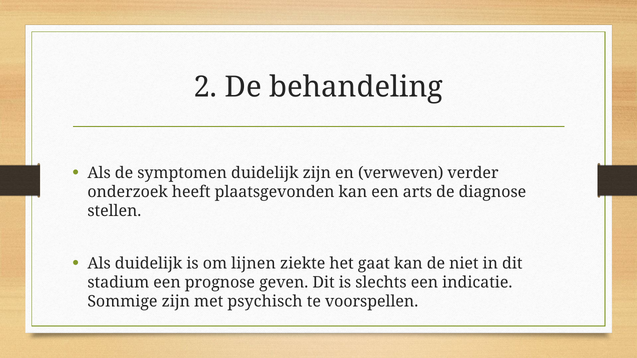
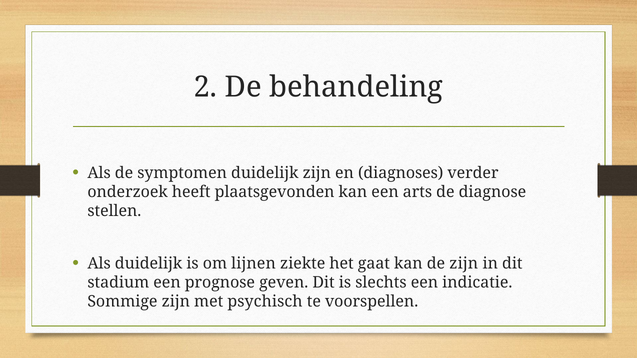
verweven: verweven -> diagnoses (401, 173)
de niet: niet -> zijn (464, 264)
